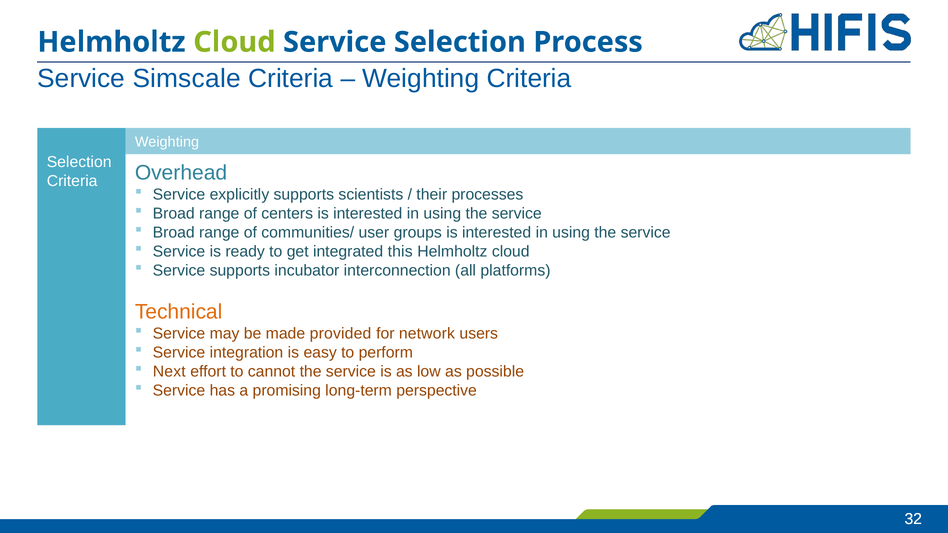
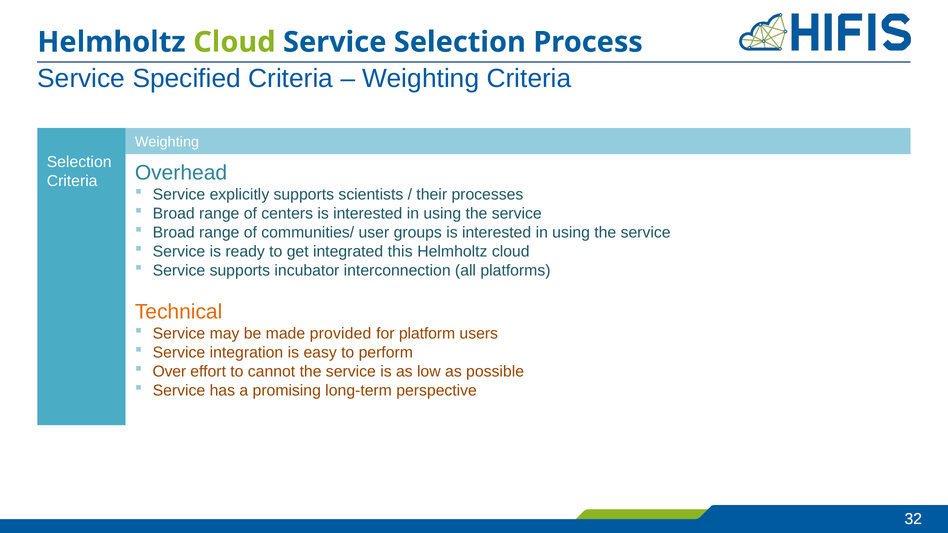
Simscale: Simscale -> Specified (187, 78)
network: network -> platform (427, 334)
Next: Next -> Over (169, 372)
